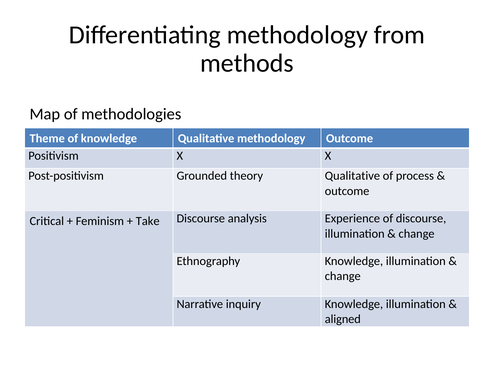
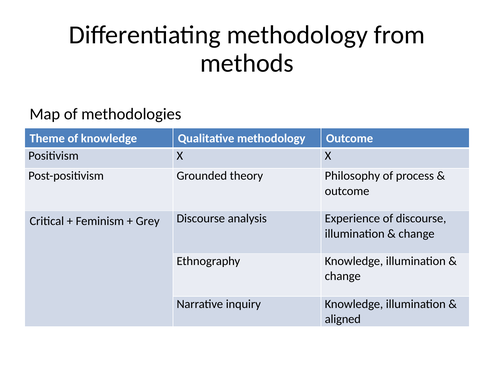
theory Qualitative: Qualitative -> Philosophy (352, 176)
Take: Take -> Grey (148, 221)
